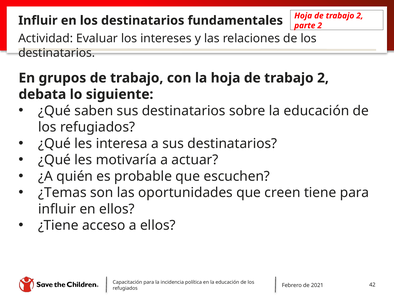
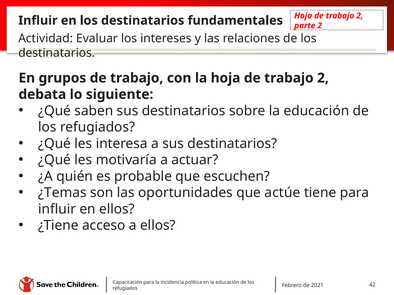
creen: creen -> actúe (282, 193)
